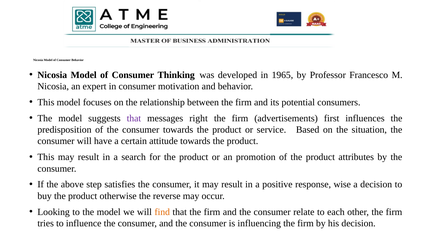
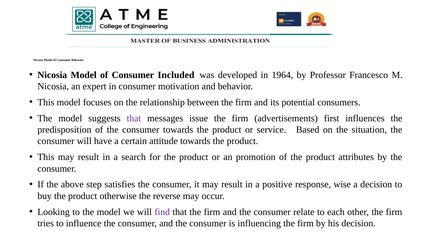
Thinking: Thinking -> Included (176, 75)
1965: 1965 -> 1964 (282, 75)
right: right -> issue (199, 118)
find colour: orange -> purple (162, 212)
